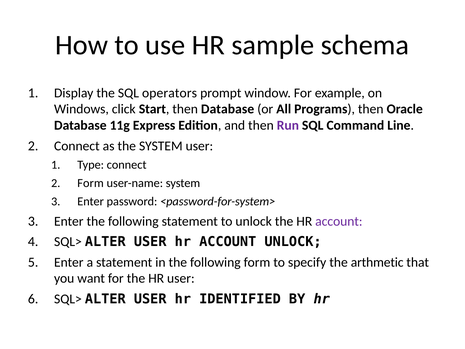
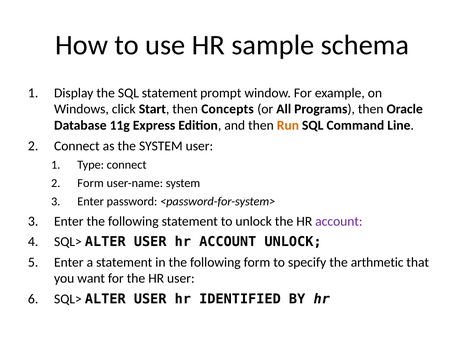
SQL operators: operators -> statement (170, 93)
then Database: Database -> Concepts (228, 109)
Run colour: purple -> orange (288, 125)
